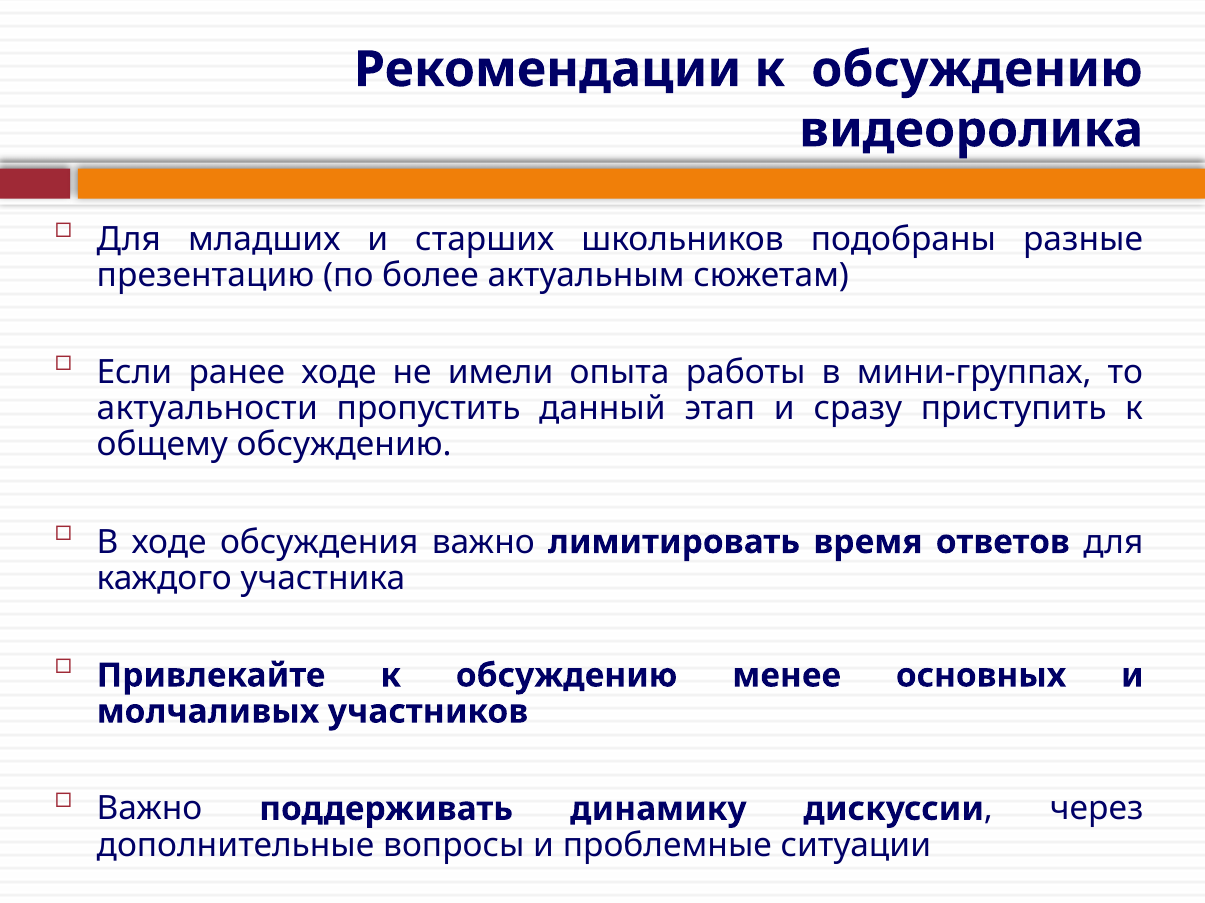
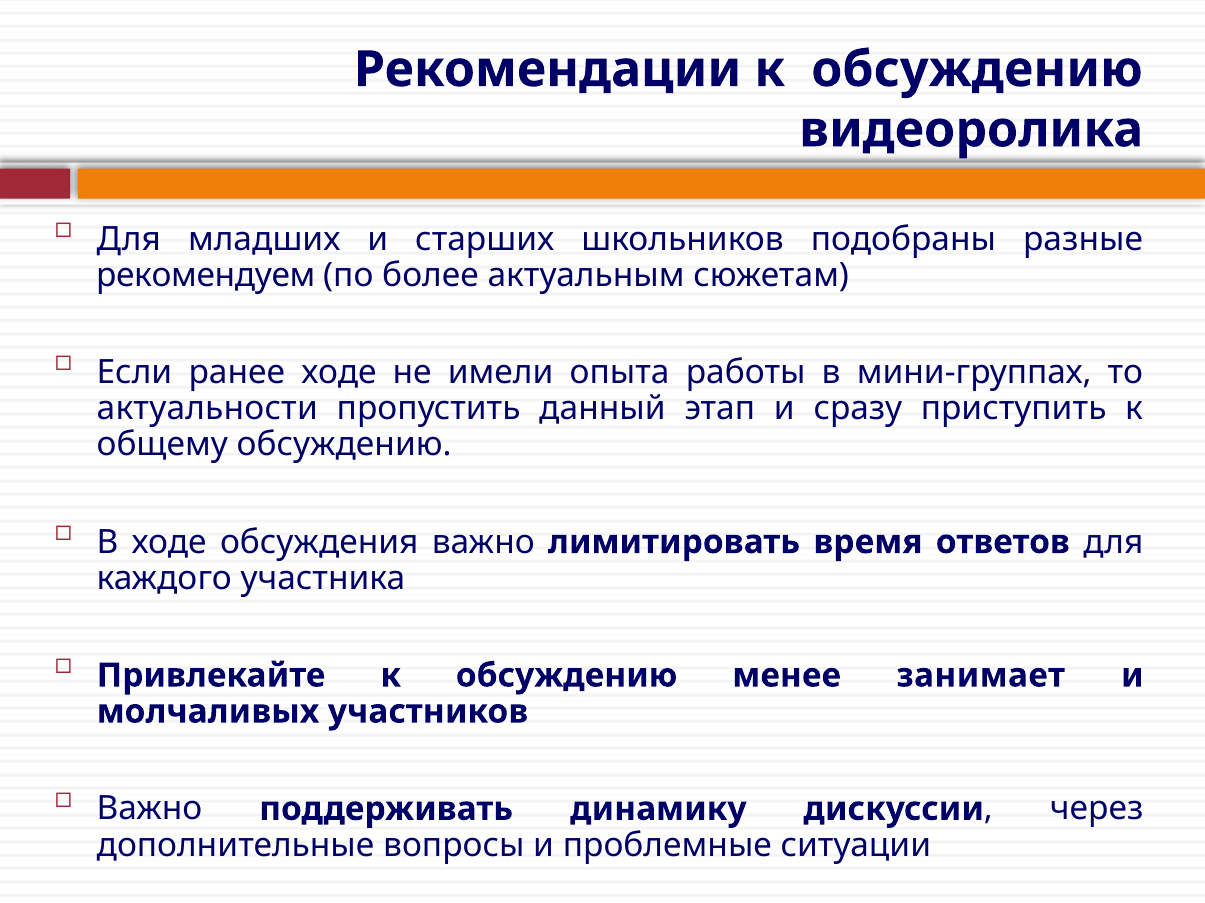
презентацию: презентацию -> рекомендуем (206, 275)
основных: основных -> занимает (981, 676)
